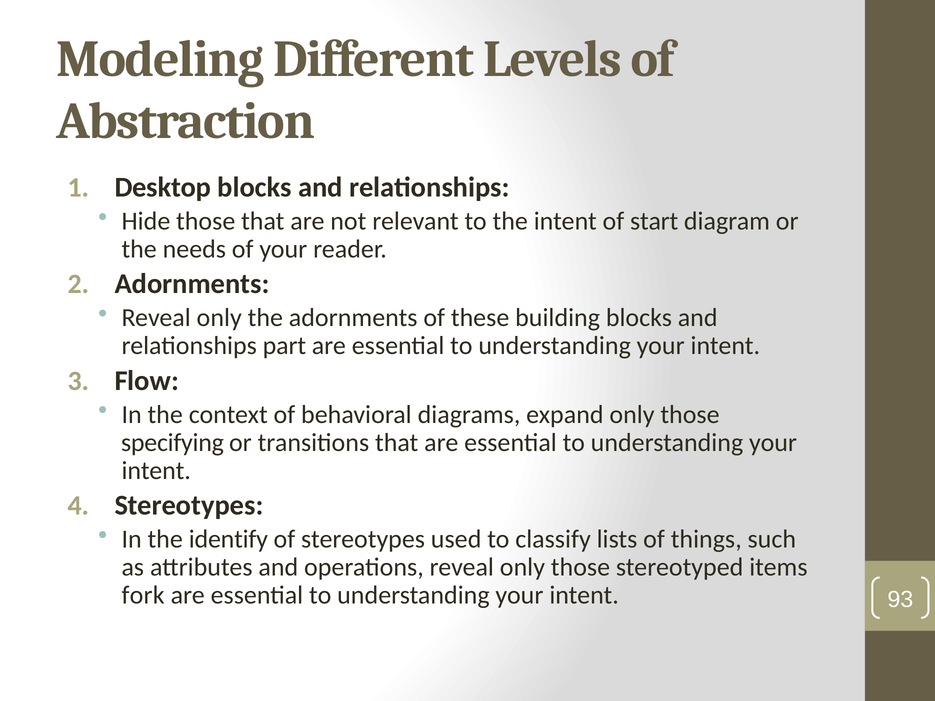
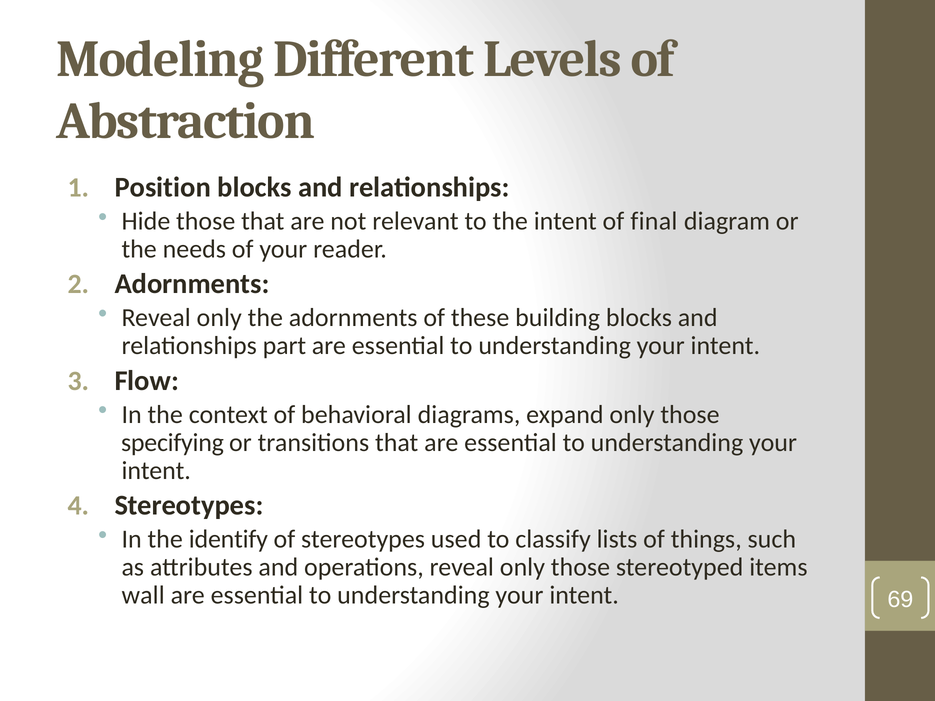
Desktop: Desktop -> Position (163, 187)
start: start -> final (654, 221)
fork: fork -> wall (143, 595)
93: 93 -> 69 (900, 600)
